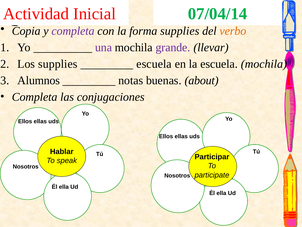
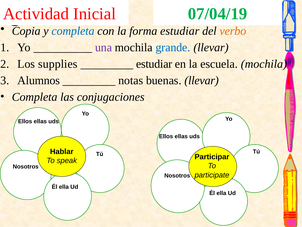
07/04/14: 07/04/14 -> 07/04/19 (218, 14)
completa colour: purple -> blue (73, 31)
forma supplies: supplies -> estudiar (180, 31)
grande colour: purple -> blue (173, 47)
escuela: escuela -> estudiar (154, 64)
buenas about: about -> llevar (202, 80)
